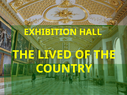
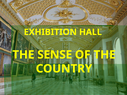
LIVED: LIVED -> SENSE (55, 55)
